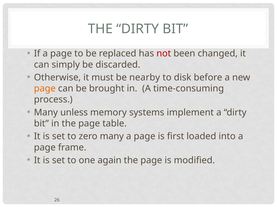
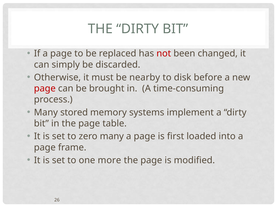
page colour: orange -> red (45, 89)
unless: unless -> stored (74, 113)
again: again -> more (109, 161)
